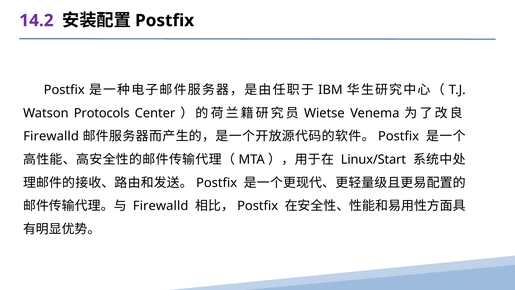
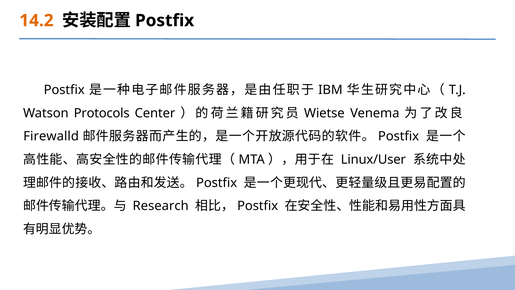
14.2 colour: purple -> orange (36, 21)
Linux/Start: Linux/Start -> Linux/User (373, 159)
Firewalld: Firewalld -> Research (161, 206)
